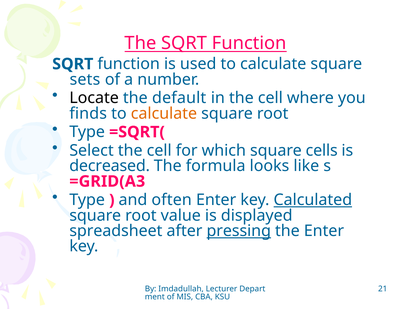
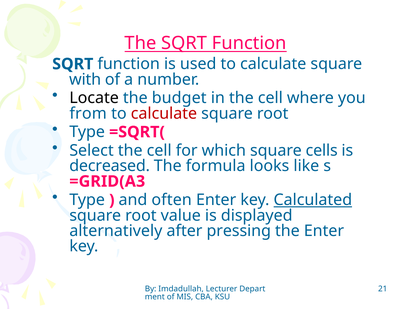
sets: sets -> with (85, 79)
default: default -> budget (179, 98)
finds: finds -> from (88, 113)
calculate colour: orange -> red (164, 113)
spreadsheet: spreadsheet -> alternatively (116, 231)
pressing underline: present -> none (239, 231)
